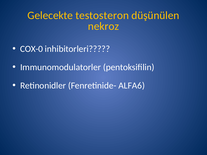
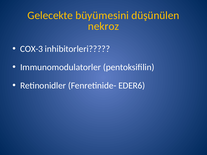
testosteron: testosteron -> büyümesini (102, 15)
COX-0: COX-0 -> COX-3 (31, 49)
ALFA6: ALFA6 -> EDER6 (132, 86)
